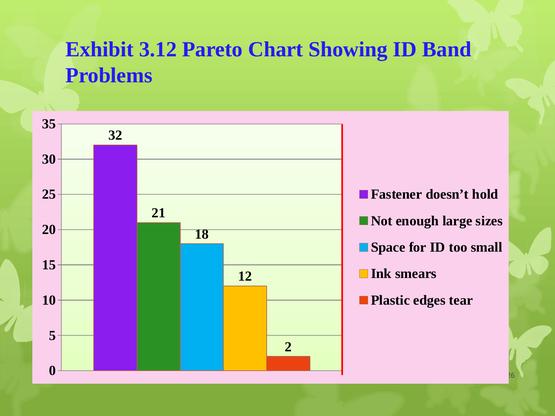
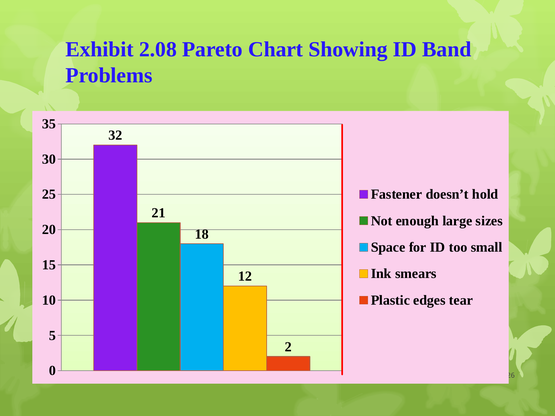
3.12: 3.12 -> 2.08 (158, 50)
